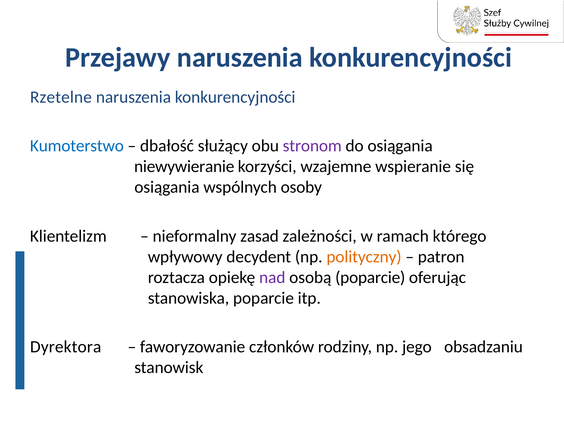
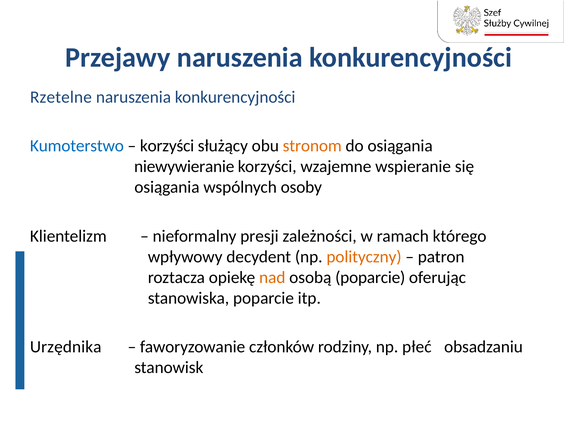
dbałość: dbałość -> korzyści (167, 146)
stronom colour: purple -> orange (312, 146)
zasad: zasad -> presji (259, 236)
nad colour: purple -> orange (272, 277)
Dyrektora: Dyrektora -> Urzędnika (66, 347)
jego: jego -> płeć (417, 347)
